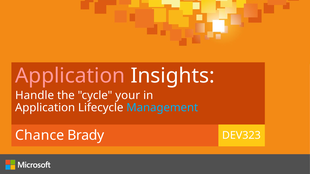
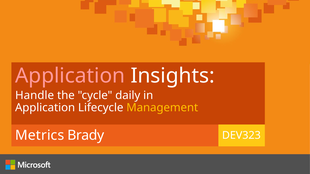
your: your -> daily (128, 96)
Management colour: light blue -> yellow (162, 108)
Chance: Chance -> Metrics (40, 136)
